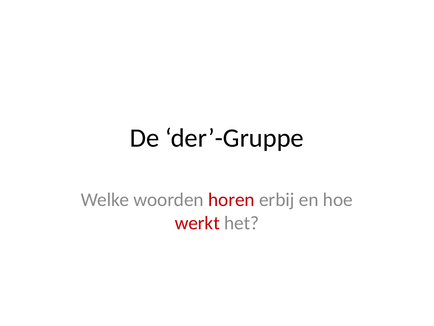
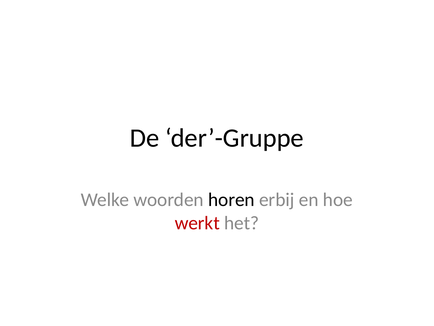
horen colour: red -> black (231, 200)
